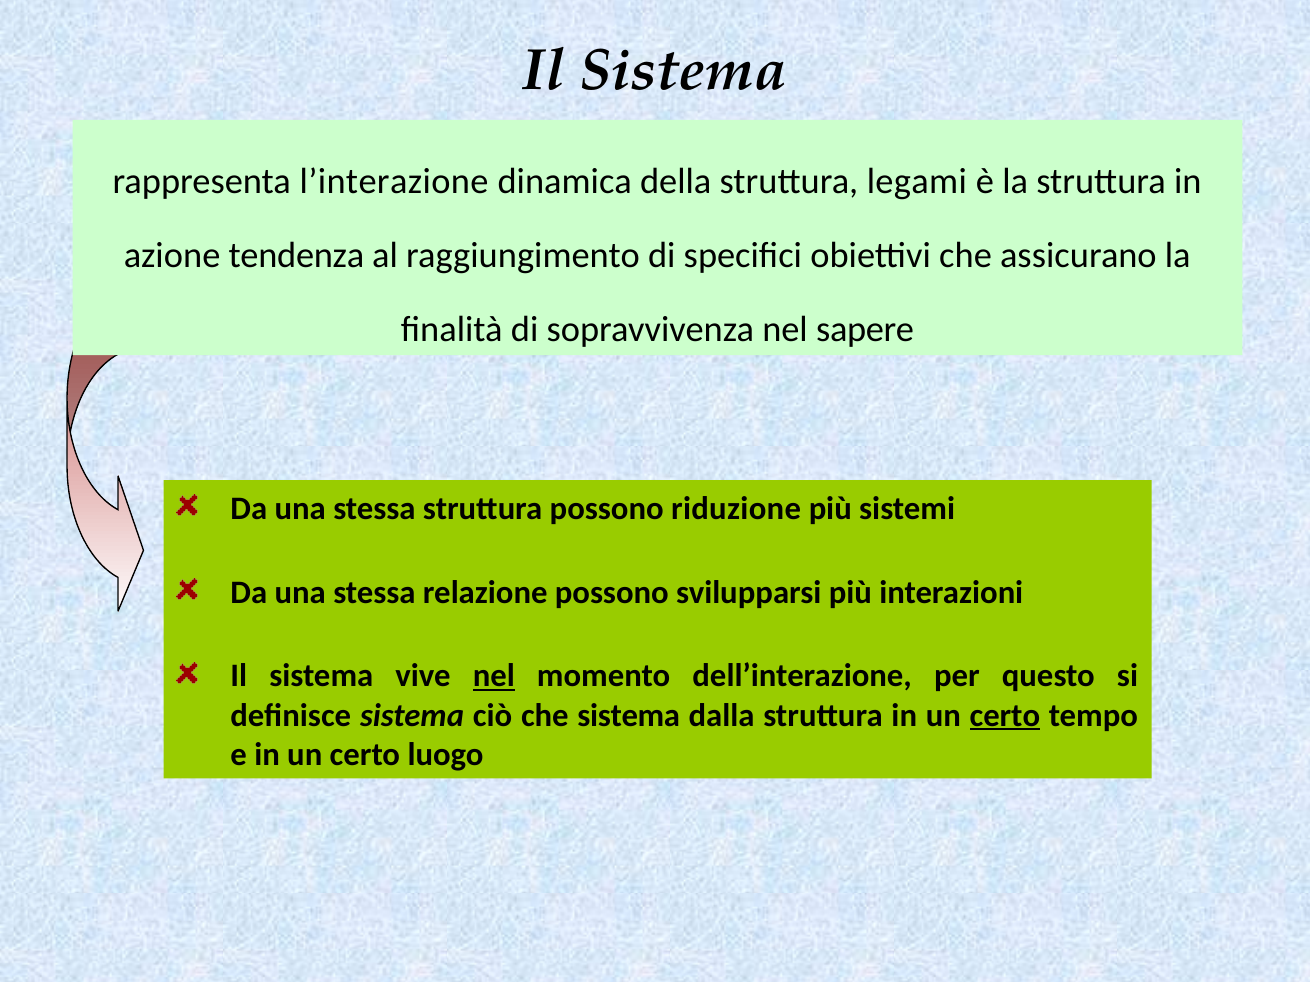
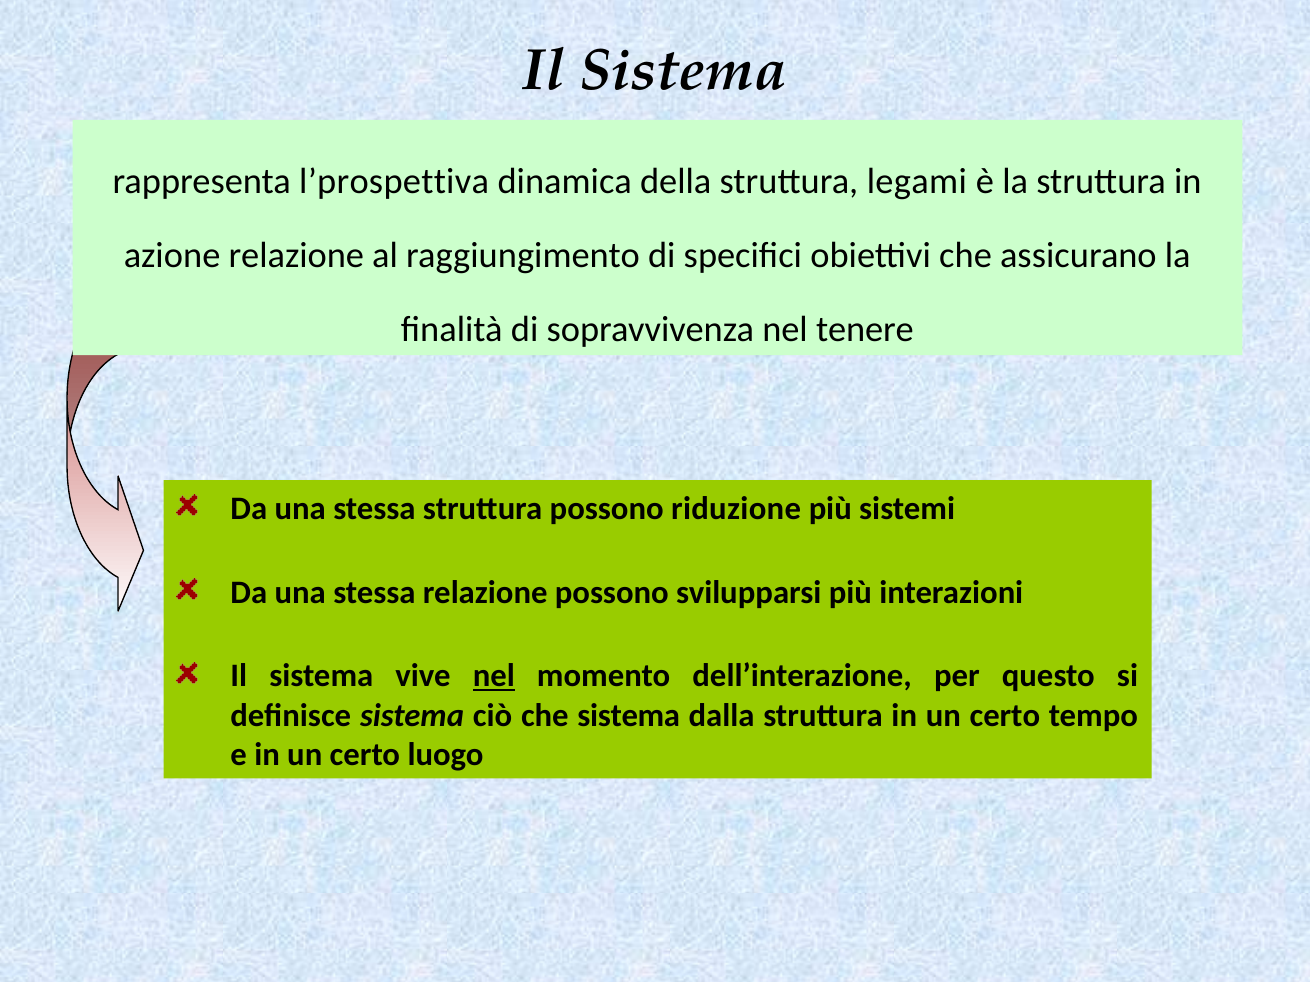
l’interazione: l’interazione -> l’prospettiva (394, 181)
azione tendenza: tendenza -> relazione (296, 255)
sapere: sapere -> tenere (865, 330)
certo underline: present -> none (1005, 716)
